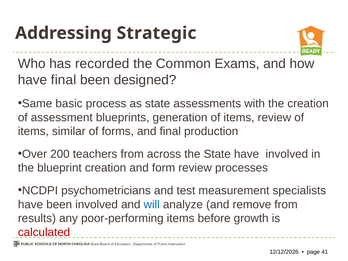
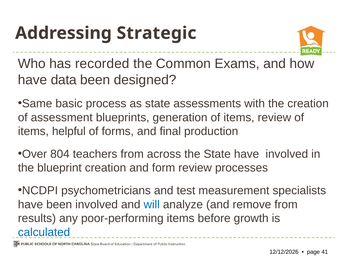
have final: final -> data (64, 80)
similar: similar -> helpful (69, 131)
200: 200 -> 804 (60, 154)
calculated colour: red -> blue (44, 232)
